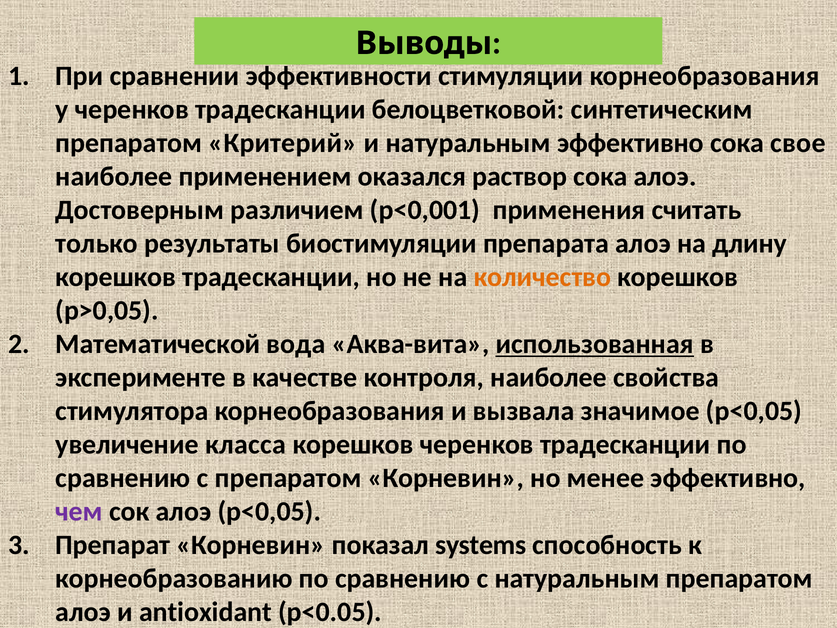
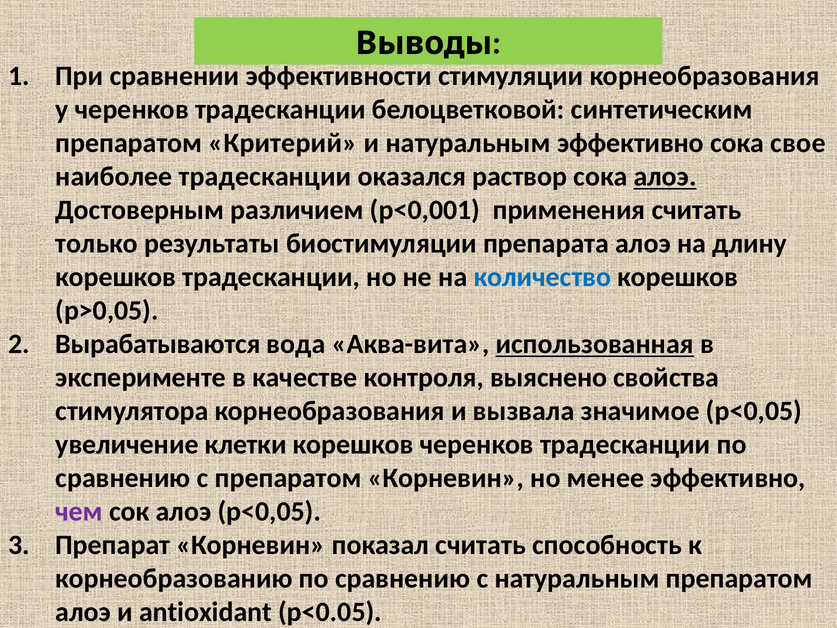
наиболее применением: применением -> традесканции (265, 177)
алоэ underline: none -> present (665, 177)
количество colour: orange -> blue (542, 277)
Математической: Математической -> Вырабатываются (158, 344)
контроля наиболее: наиболее -> выяснено (549, 378)
класса: класса -> клетки (246, 444)
показал systems: systems -> считать (481, 545)
